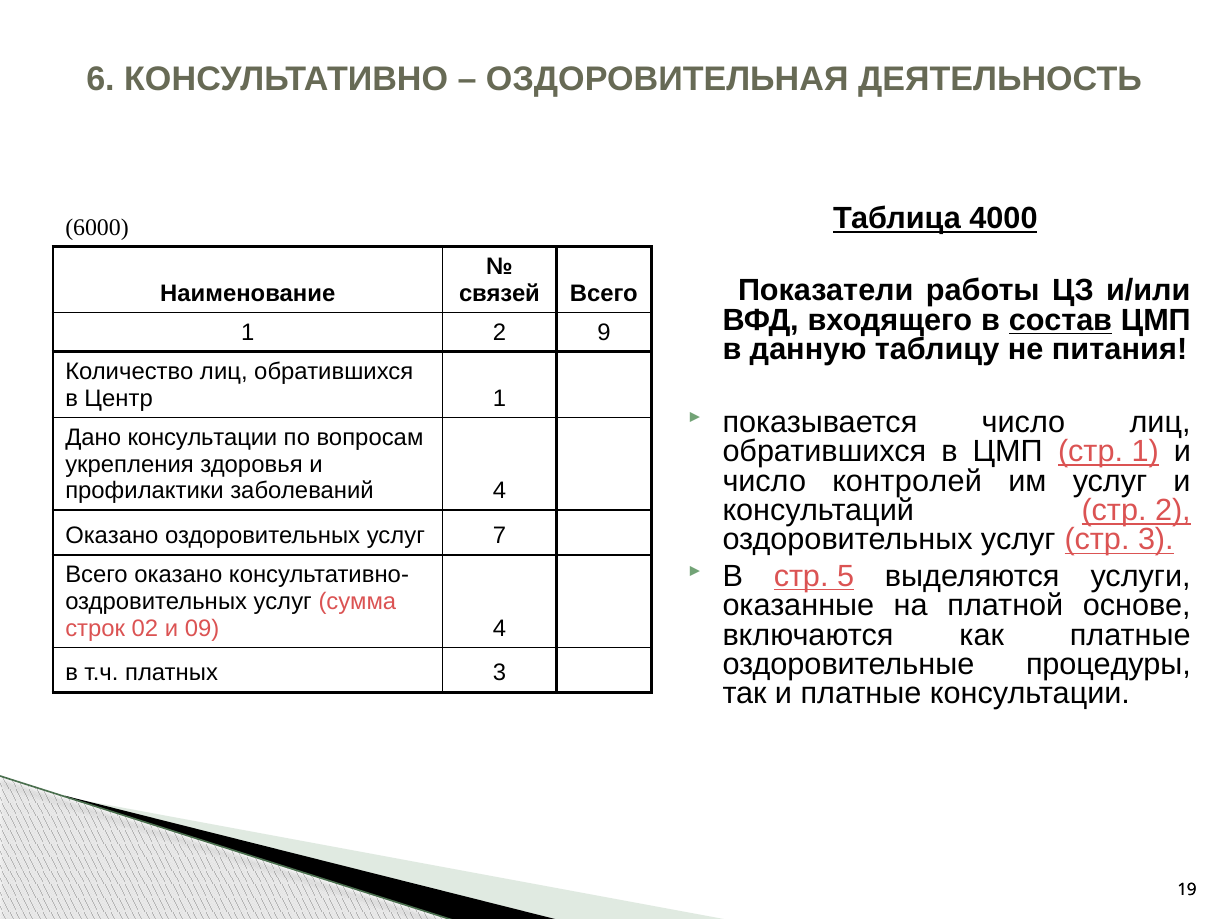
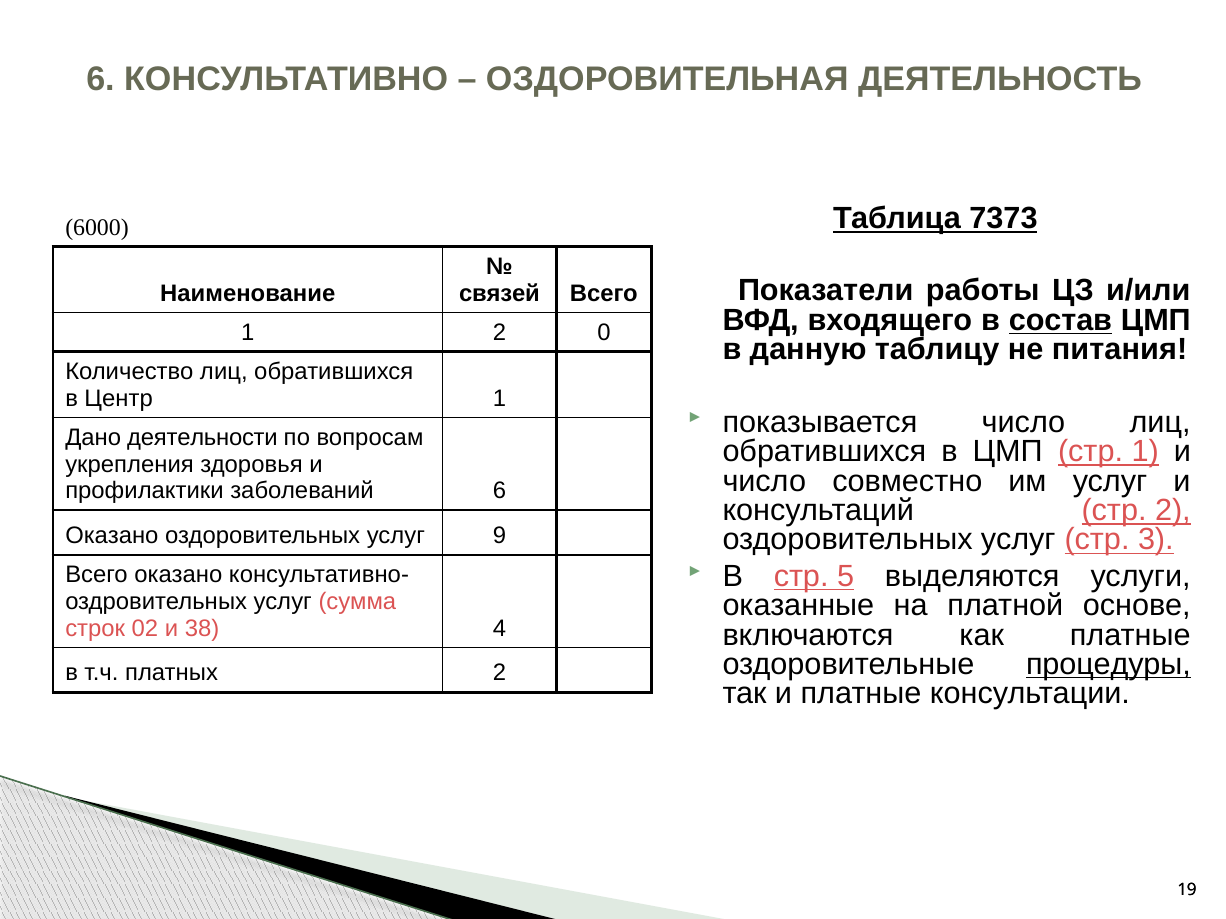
4000: 4000 -> 7373 (1003, 219)
9: 9 -> 0 (604, 333)
Дано консультации: консультации -> деятельности (202, 438)
контролей: контролей -> совместно (907, 481)
заболеваний 4: 4 -> 6 (499, 491)
7: 7 -> 9 (499, 536)
09: 09 -> 38 (202, 629)
процедуры underline: none -> present (1108, 665)
платных 3: 3 -> 2 (499, 673)
